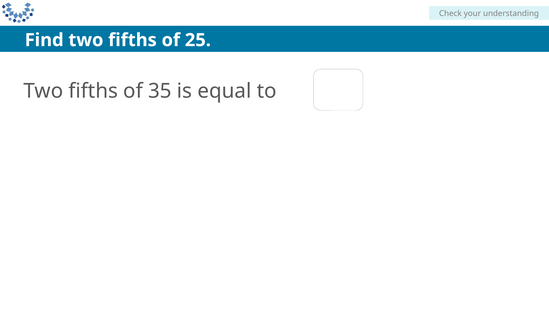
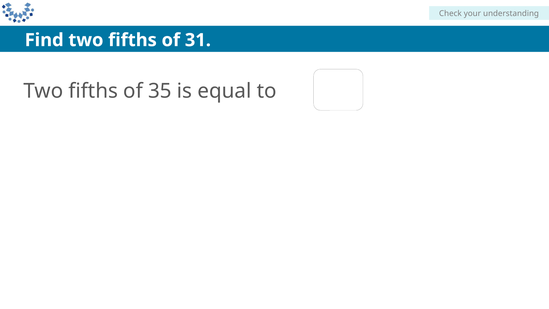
25: 25 -> 31 (198, 40)
